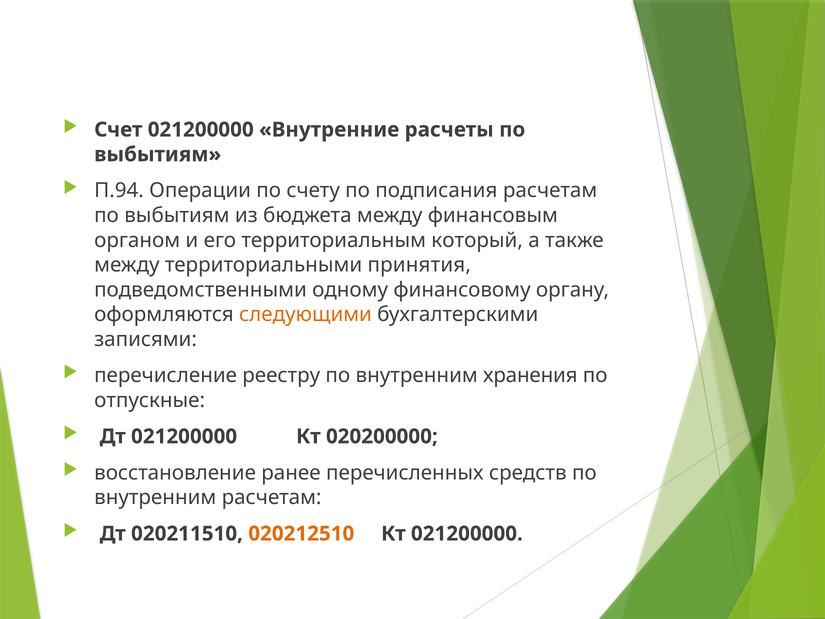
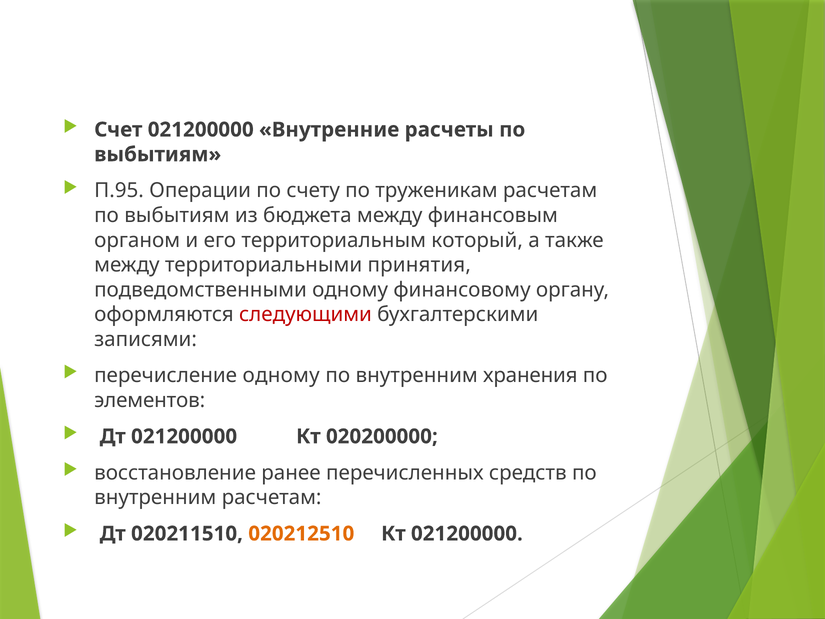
П.94: П.94 -> П.95 (119, 191)
подписания: подписания -> труженикам (436, 191)
следующими colour: orange -> red (306, 314)
перечисление реестру: реестру -> одному (281, 375)
отпускные: отпускные -> элементов (150, 400)
